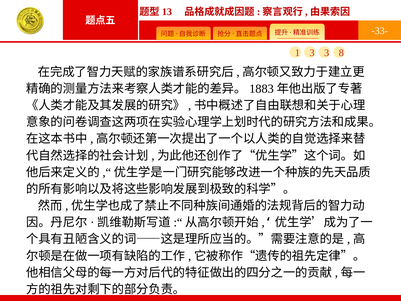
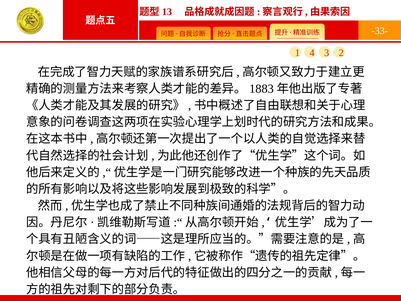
1 3: 3 -> 4 (312, 53)
8: 8 -> 2 (341, 53)
